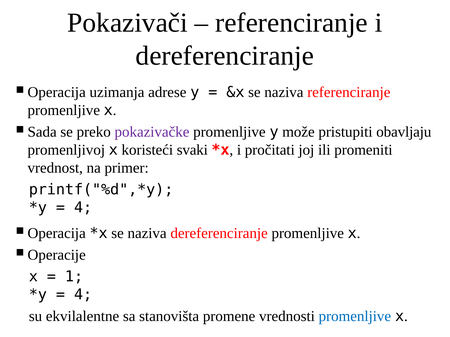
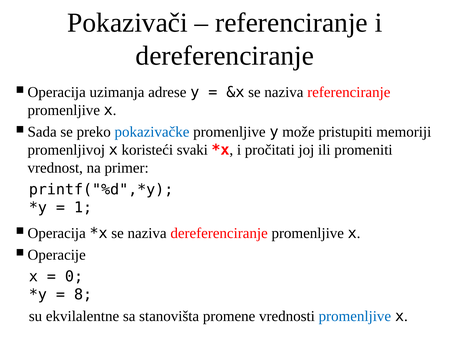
pokazivačke colour: purple -> blue (152, 132)
obavljaju: obavljaju -> memoriji (404, 132)
4: 4 -> 1 (83, 208)
1: 1 -> 0 (74, 277)
4: 4 -> 8 (83, 295)
